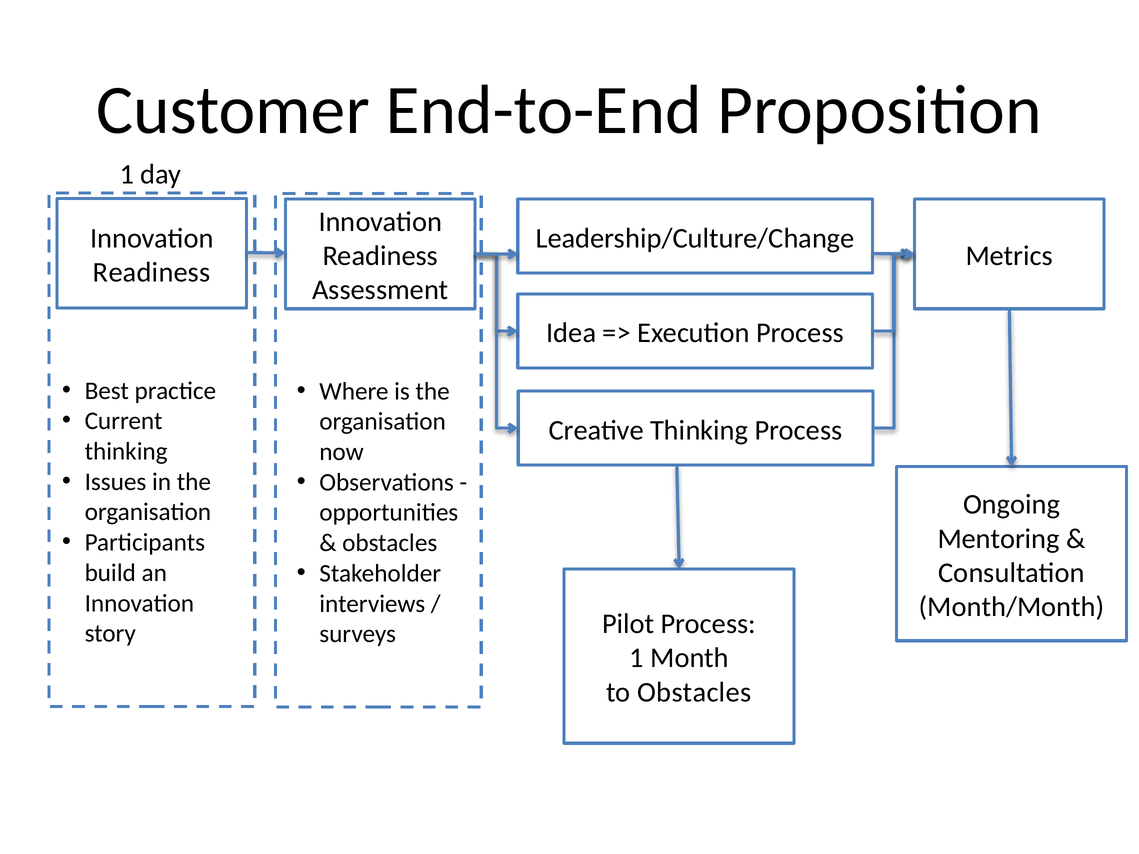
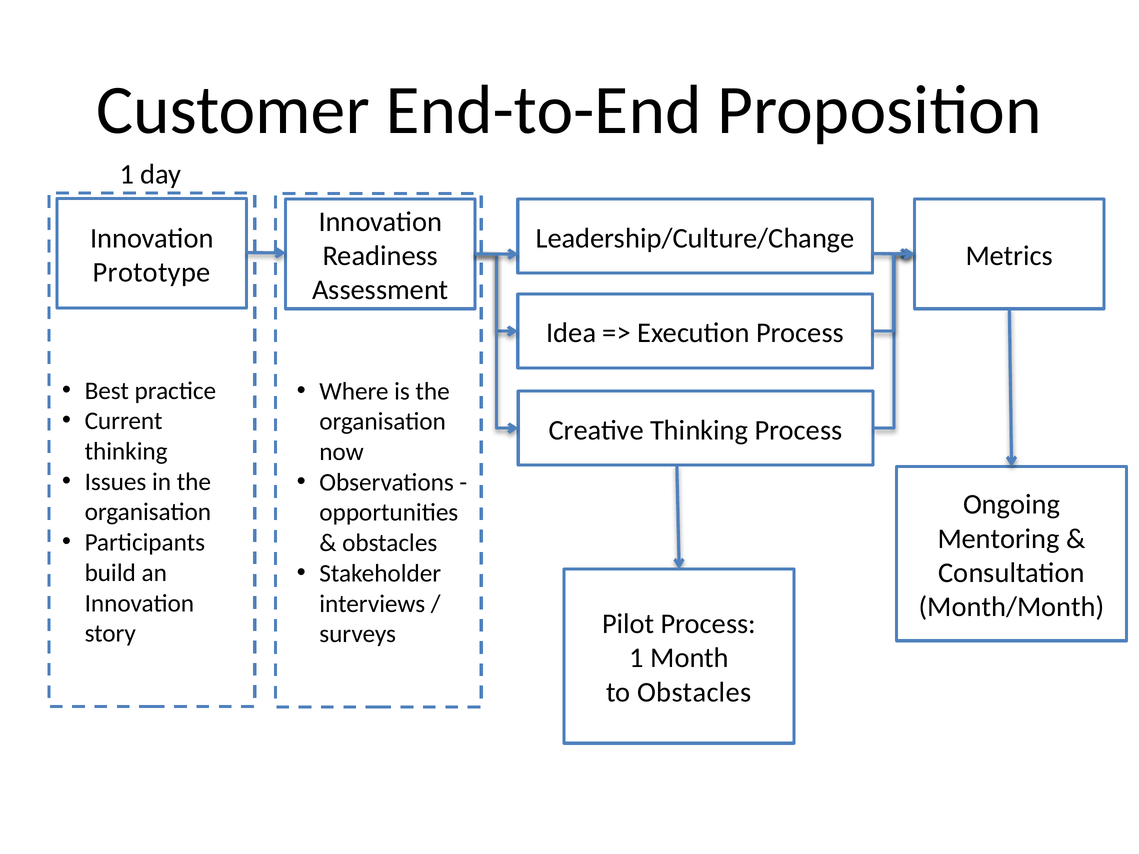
Readiness: Readiness -> Prototype (152, 272)
